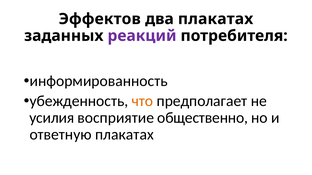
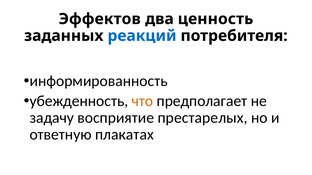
два плакатах: плакатах -> ценность (216, 19)
реакций colour: purple -> blue (142, 36)
усилия: усилия -> задачу (52, 118)
общественно: общественно -> престарелых (203, 118)
